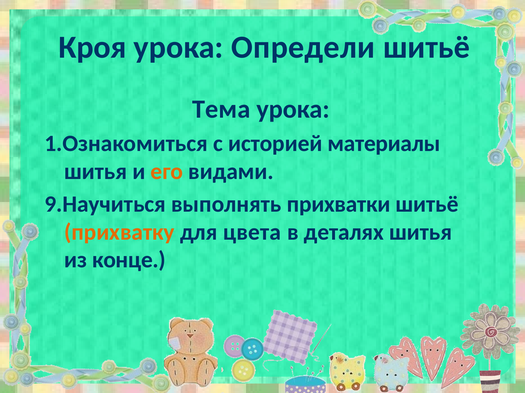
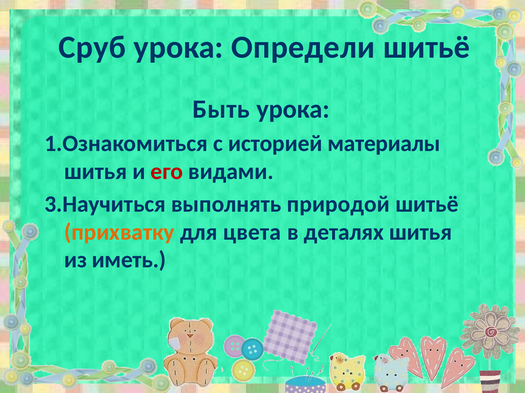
Кроя: Кроя -> Сруб (92, 47)
Тема: Тема -> Быть (221, 110)
его colour: orange -> red (167, 172)
9.Научиться: 9.Научиться -> 3.Научиться (105, 204)
прихватки: прихватки -> природой (338, 204)
конце: конце -> иметь (129, 260)
